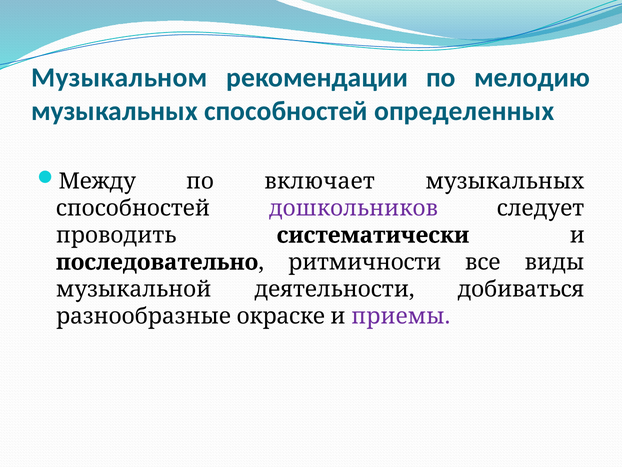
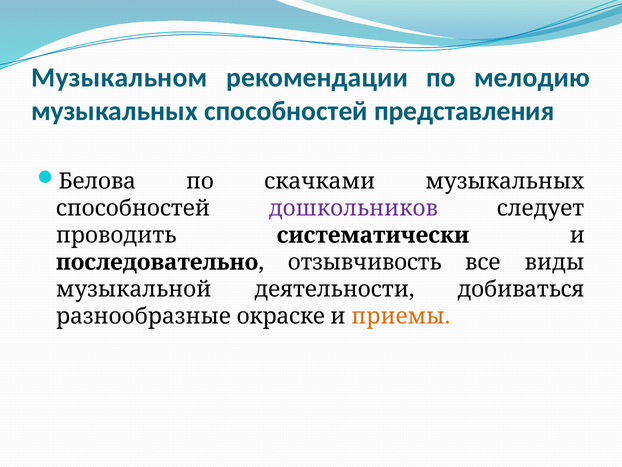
определенных: определенных -> представления (464, 111)
Между: Между -> Белова (97, 181)
включает: включает -> скачками (320, 181)
ритмичности: ритмичности -> отзывчивость (365, 262)
приемы colour: purple -> orange (401, 316)
